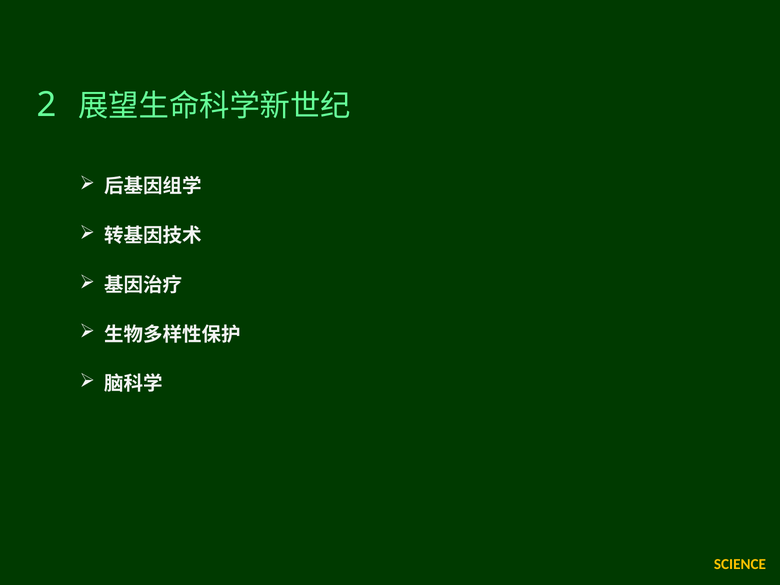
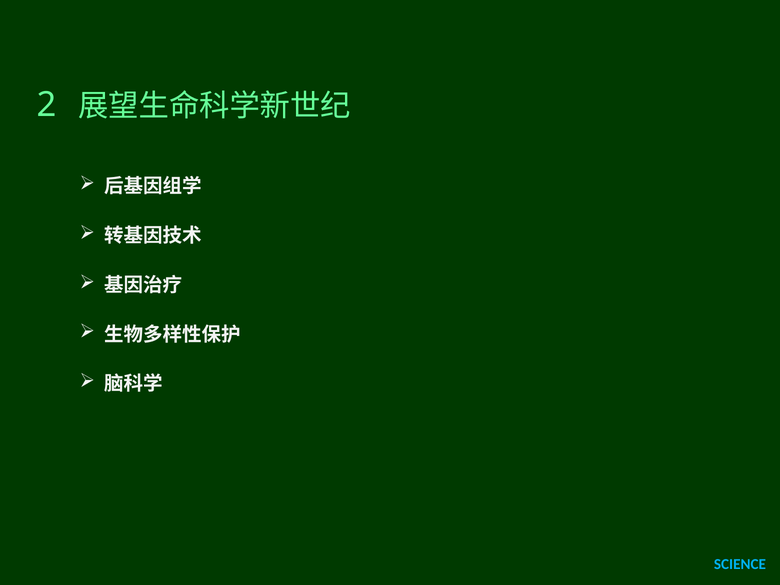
SCIENCE colour: yellow -> light blue (740, 564)
